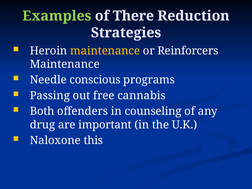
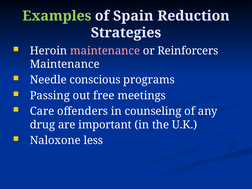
There: There -> Spain (133, 16)
maintenance colour: yellow -> pink (105, 51)
cannabis: cannabis -> meetings (142, 96)
Both: Both -> Care (42, 111)
this: this -> less (93, 140)
